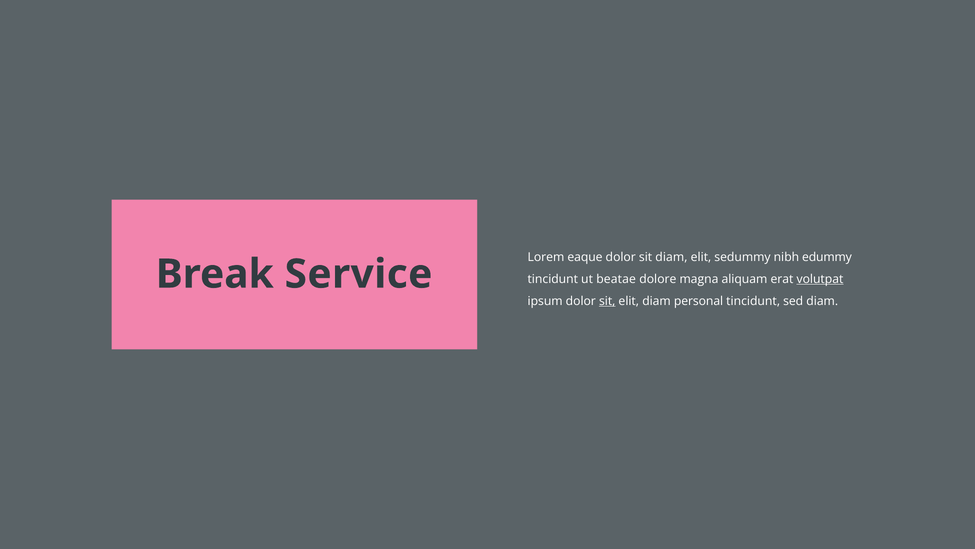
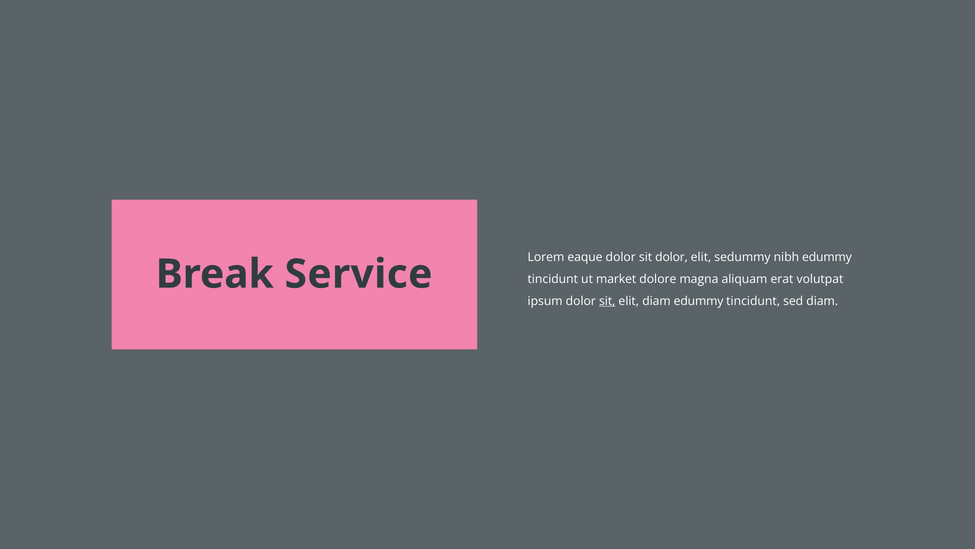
sit diam: diam -> dolor (672, 257)
beatae: beatae -> market (616, 279)
volutpat underline: present -> none (820, 279)
diam personal: personal -> edummy (699, 301)
